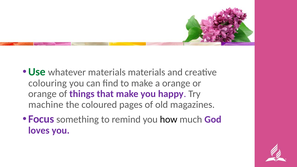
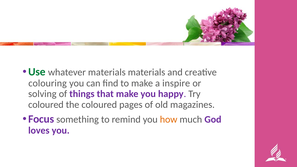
a orange: orange -> inspire (176, 83)
orange: orange -> solving (42, 94)
machine: machine -> coloured (46, 105)
how colour: black -> orange (169, 119)
